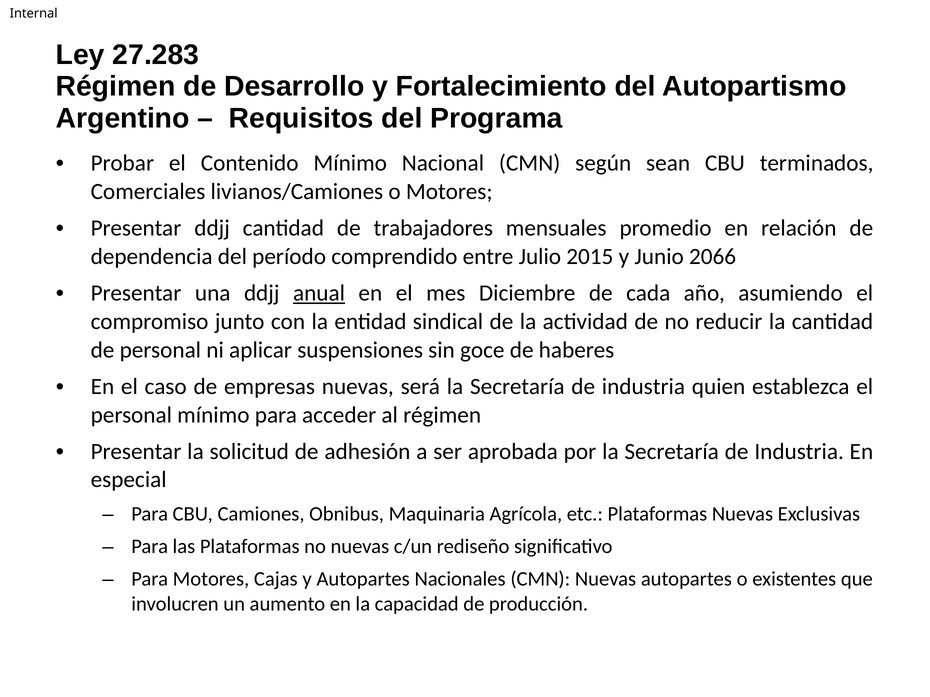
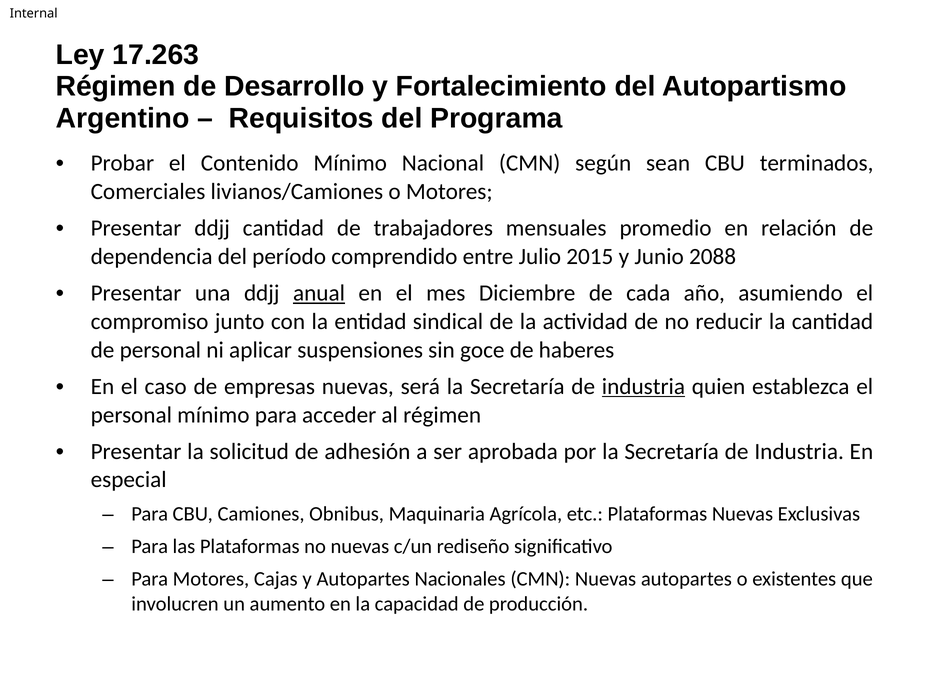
27.283: 27.283 -> 17.263 (156, 55)
2066: 2066 -> 2088 (713, 257)
industria underline: none -> present (643, 387)
